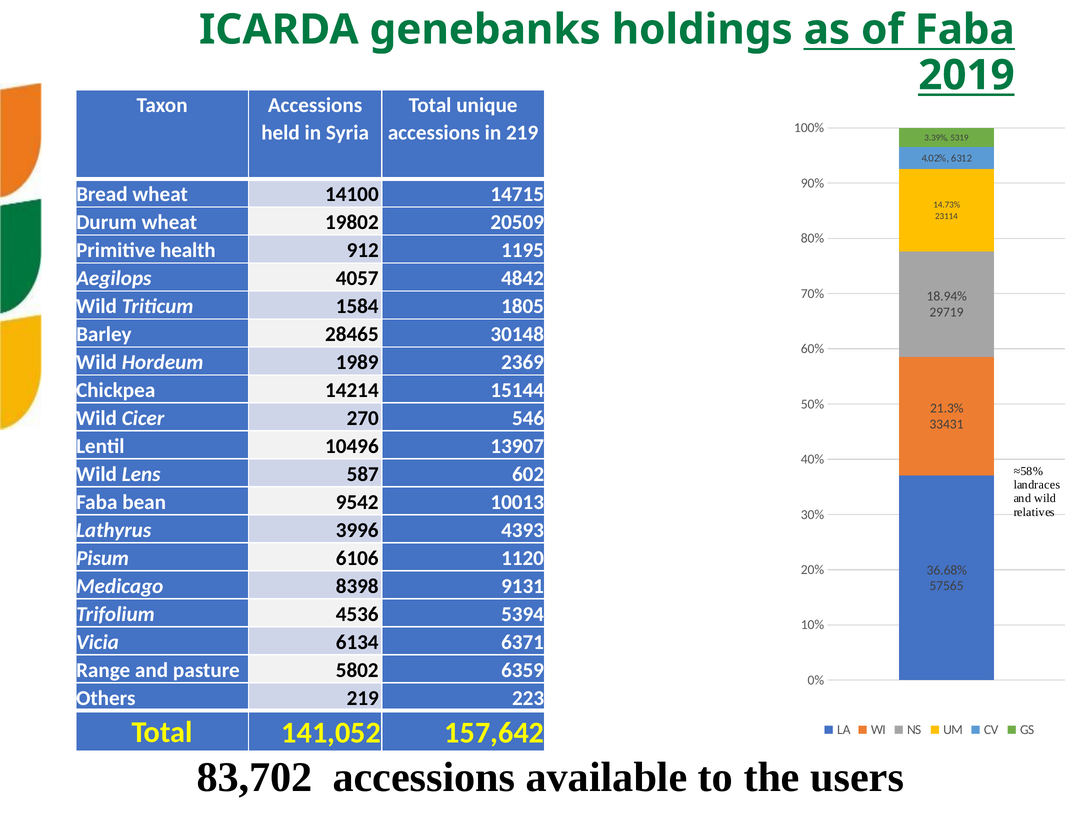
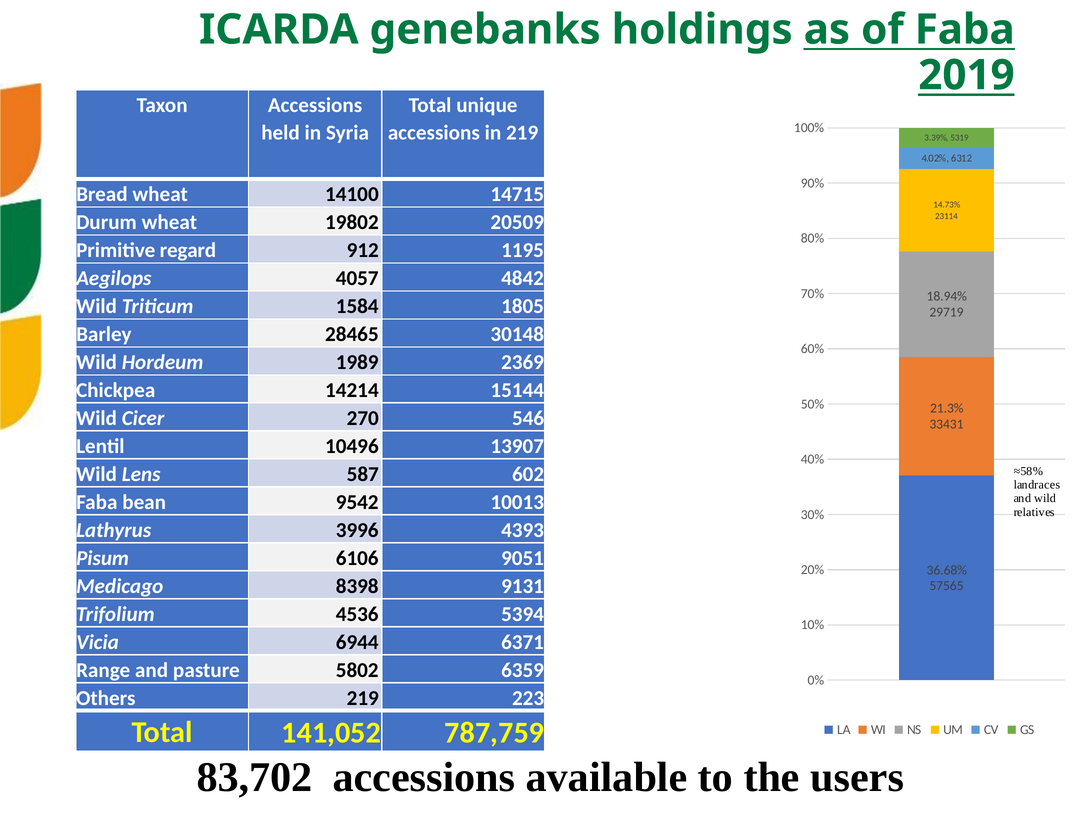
health: health -> regard (188, 250)
1120: 1120 -> 9051 (523, 558)
6134: 6134 -> 6944 (357, 642)
157,642: 157,642 -> 787,759 (494, 733)
